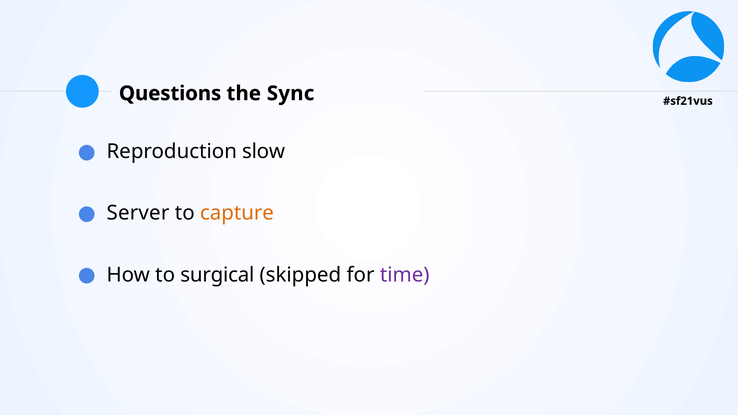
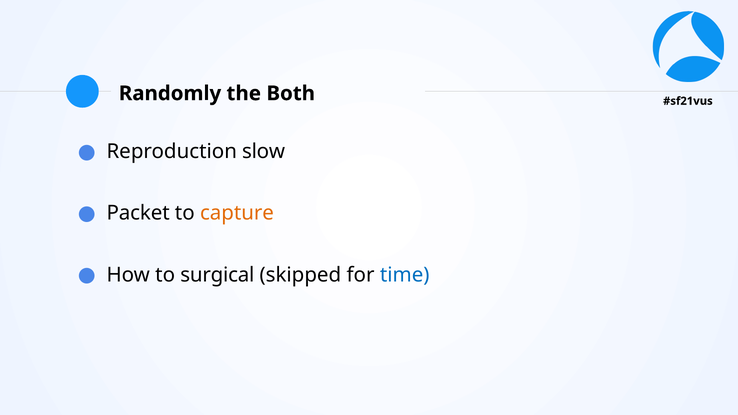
Questions: Questions -> Randomly (170, 93)
Sync: Sync -> Both (291, 93)
Server: Server -> Packet (138, 213)
time colour: purple -> blue (405, 275)
